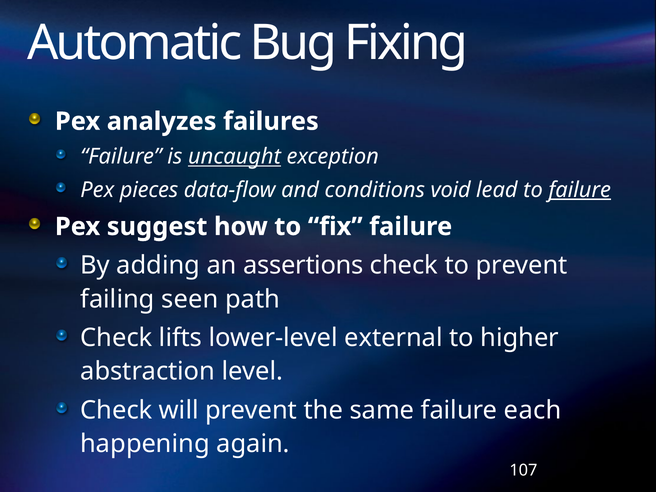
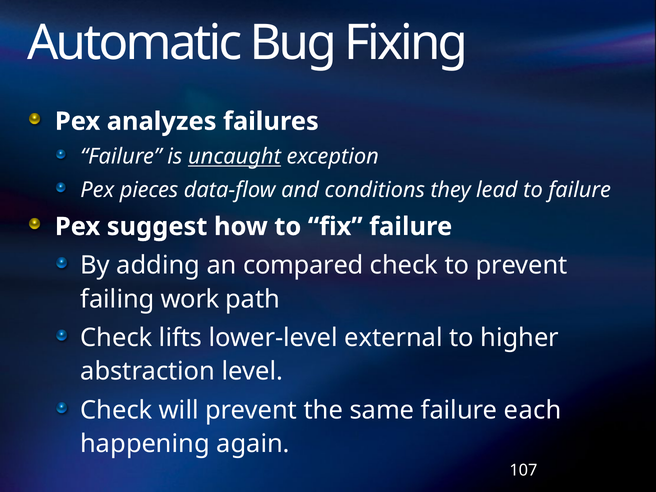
void: void -> they (451, 190)
failure underline: present -> none (580, 190)
assertions: assertions -> compared (303, 265)
seen: seen -> work (190, 299)
